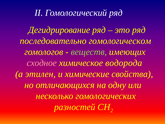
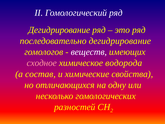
последовательно гомологическом: гомологическом -> дегидрирование (120, 41)
веществ colour: light green -> white (89, 52)
этилен: этилен -> состав (40, 74)
